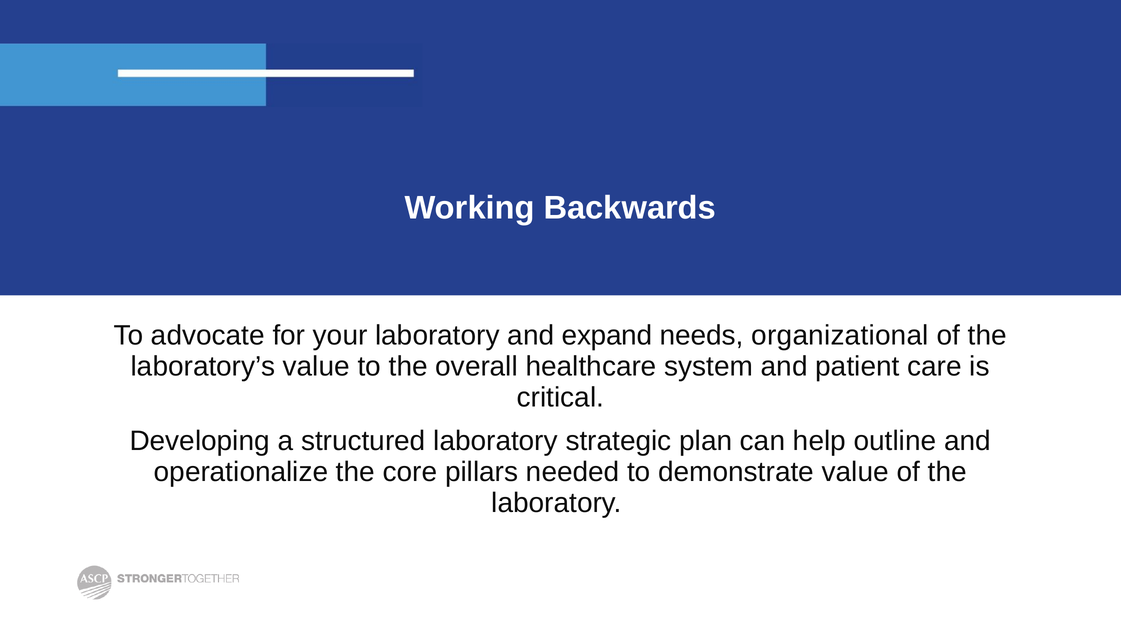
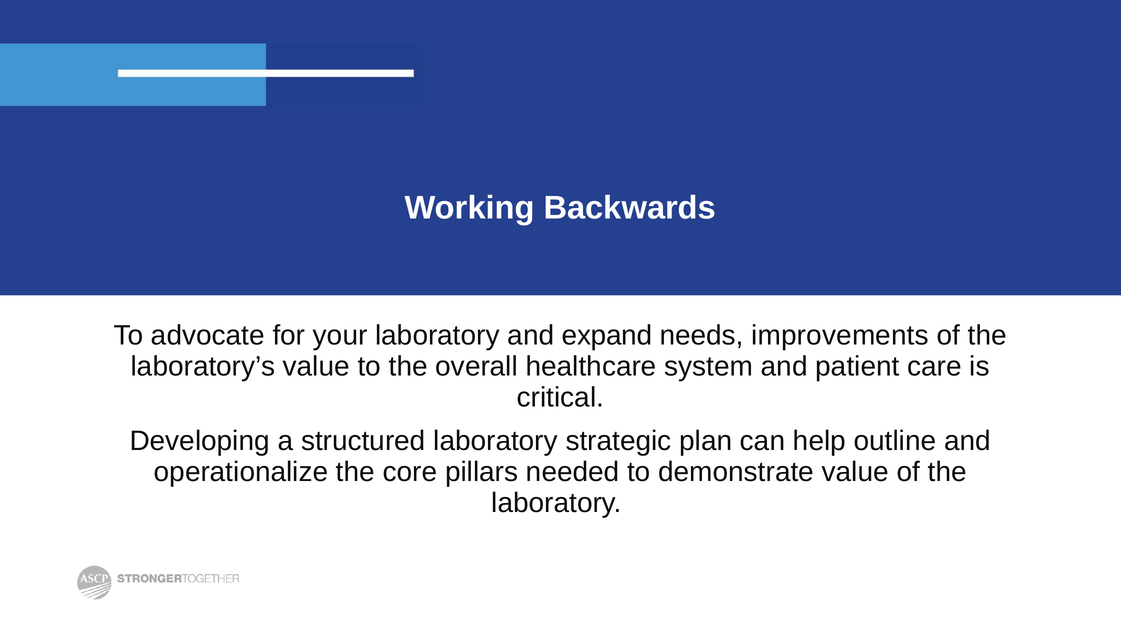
organizational: organizational -> improvements (840, 335)
